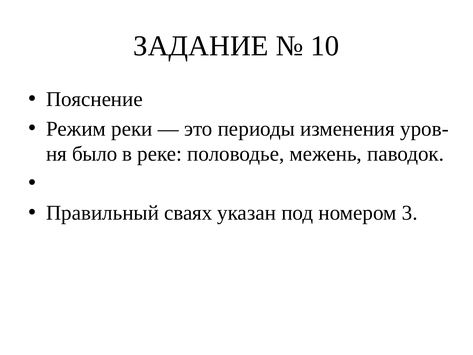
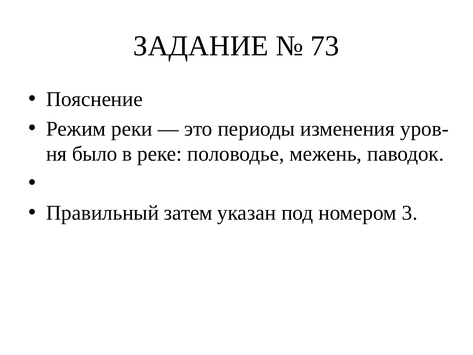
10: 10 -> 73 (325, 46)
сваях: сваях -> затем (188, 213)
